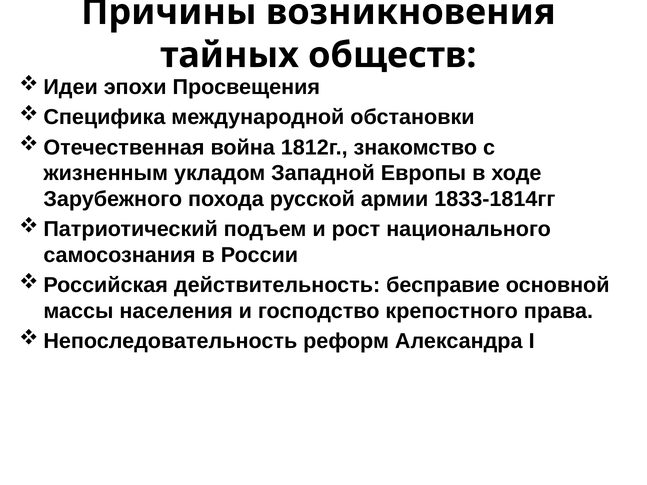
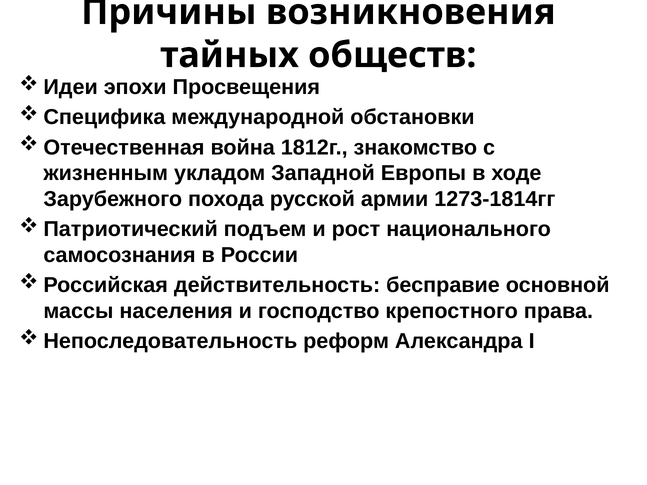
1833-1814гг: 1833-1814гг -> 1273-1814гг (495, 199)
